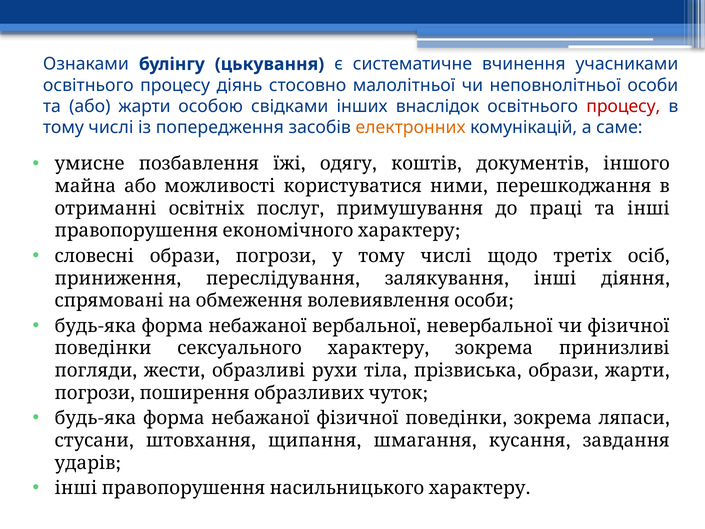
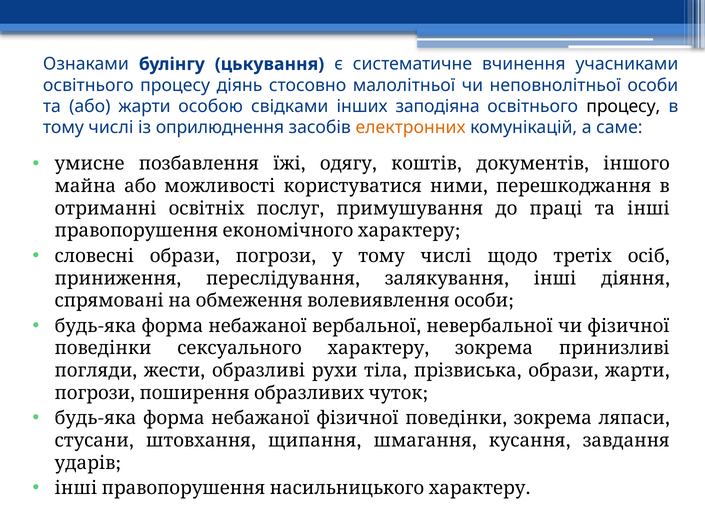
внаслідок: внаслідок -> заподіяна (438, 106)
процесу colour: red -> black (623, 106)
попередження: попередження -> оприлюднення (220, 128)
